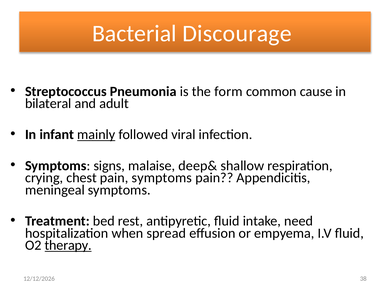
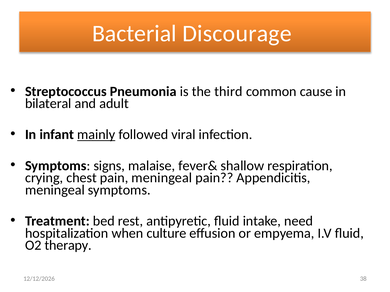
form: form -> third (228, 92)
deep&: deep& -> fever& (198, 166)
pain symptoms: symptoms -> meningeal (162, 178)
spread: spread -> culture (166, 234)
therapy underline: present -> none (68, 246)
